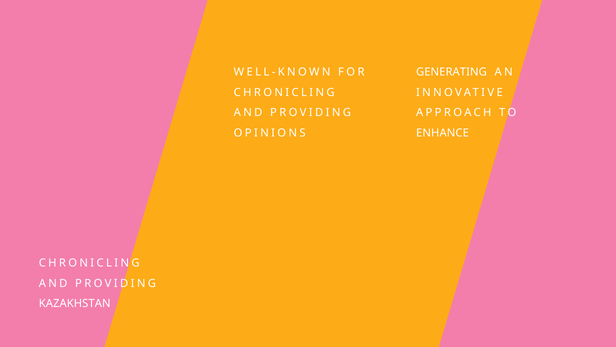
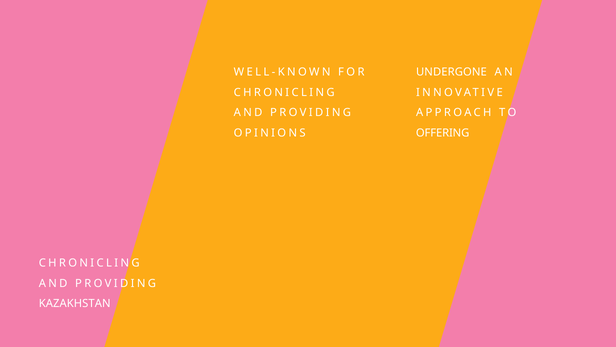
GENERATING: GENERATING -> UNDERGONE (451, 72)
ENHANCE: ENHANCE -> OFFERING (443, 133)
